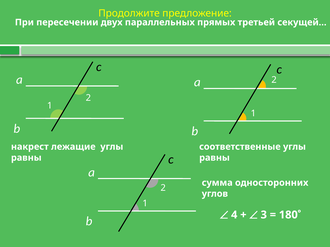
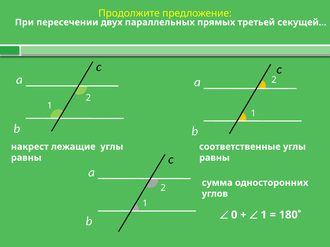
4: 4 -> 0 (234, 215)
3: 3 -> 1 (264, 215)
